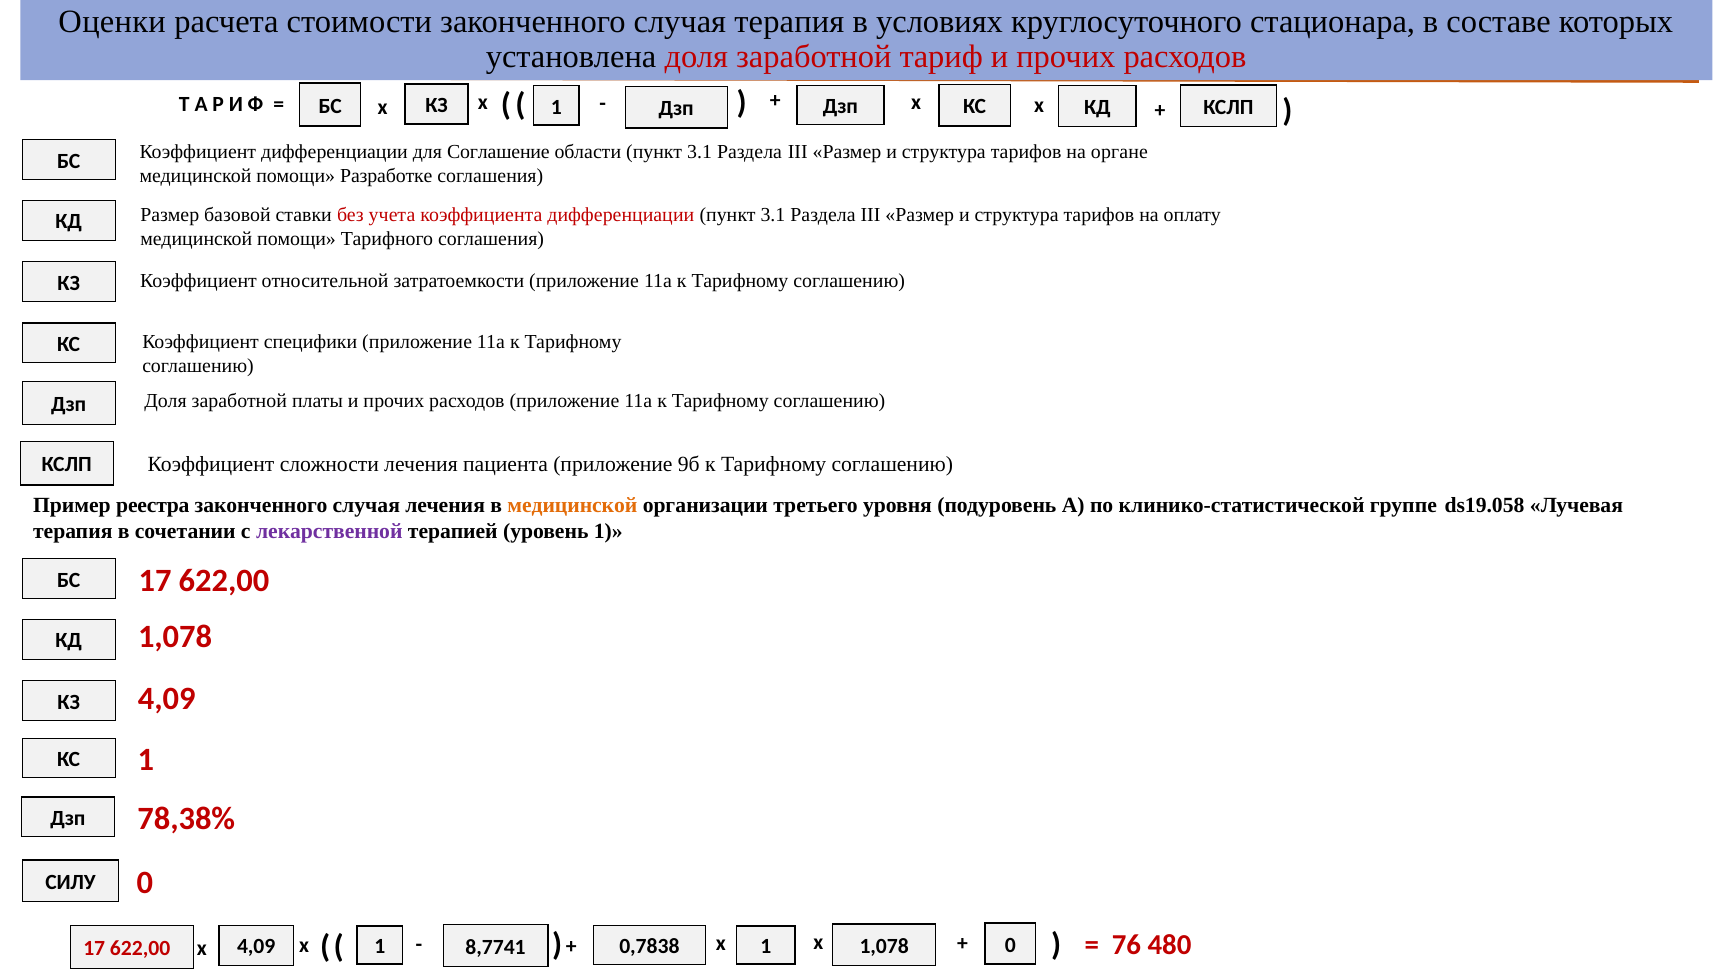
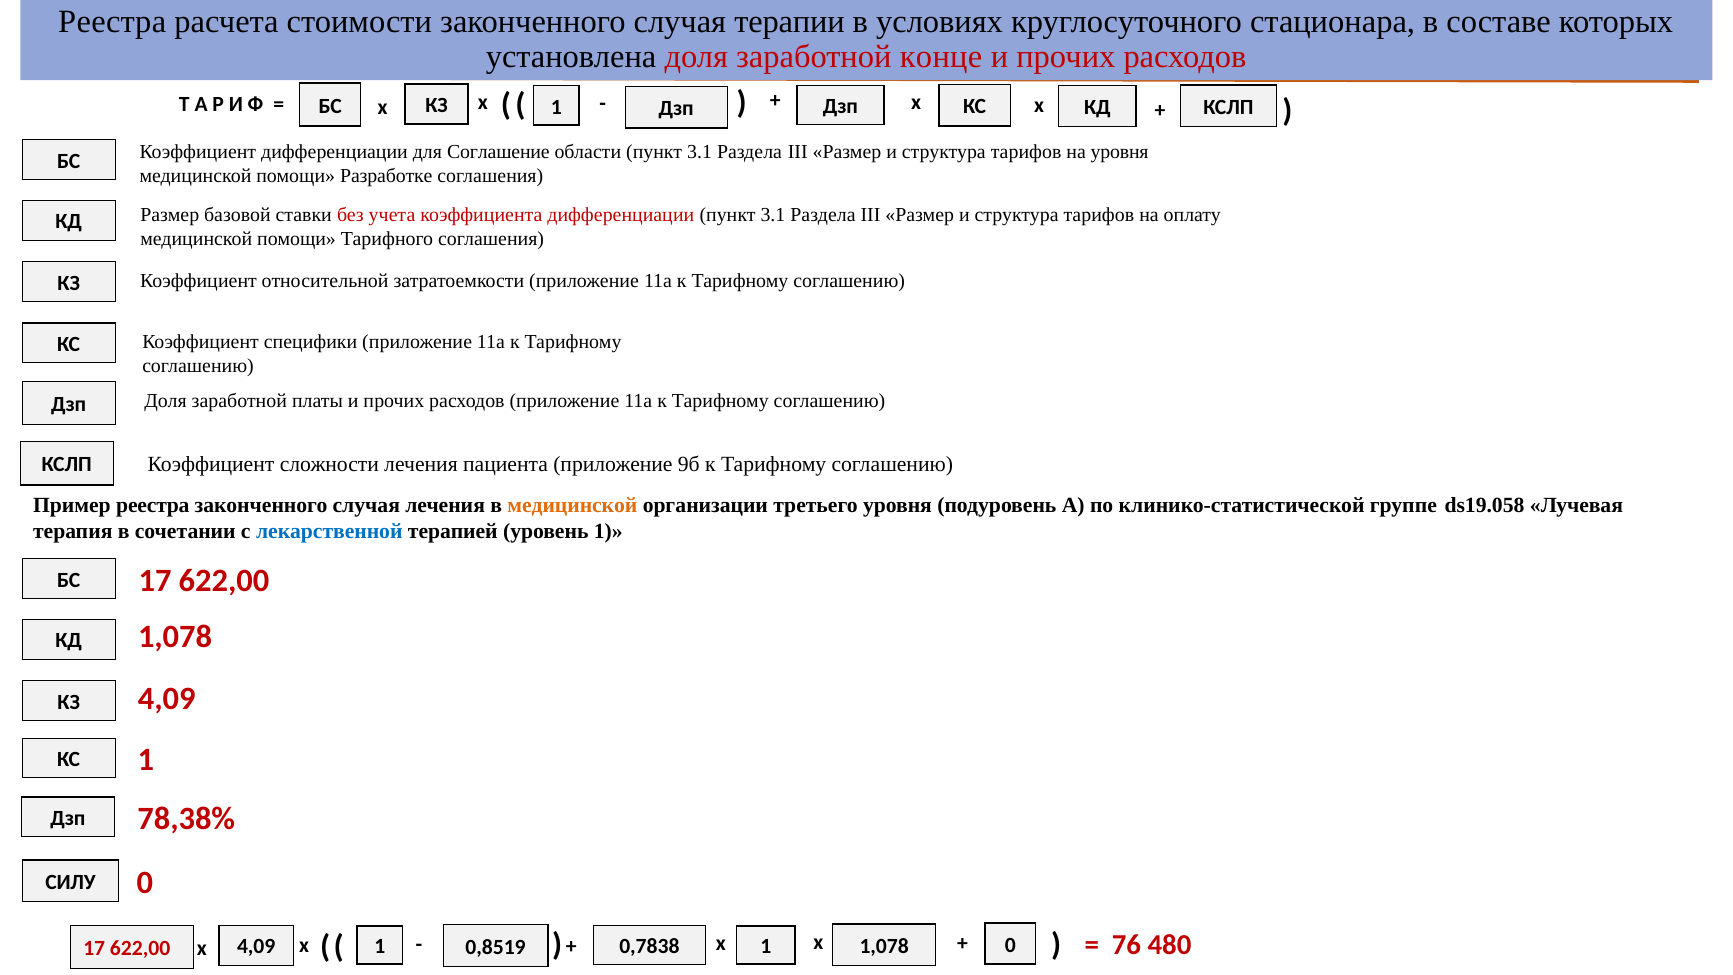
Оценки: Оценки -> Реестра (112, 22)
случая терапия: терапия -> терапии (789, 22)
тариф: тариф -> конце (941, 56)
на органе: органе -> уровня (1120, 152)
лекарственной colour: purple -> blue (329, 531)
8,7741: 8,7741 -> 0,8519 (496, 947)
